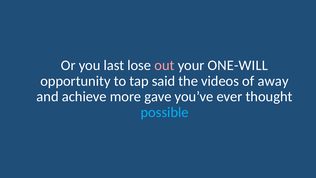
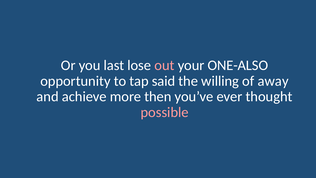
ONE-WILL: ONE-WILL -> ONE-ALSO (238, 65)
videos: videos -> willing (220, 81)
gave: gave -> then (158, 97)
possible colour: light blue -> pink (165, 112)
